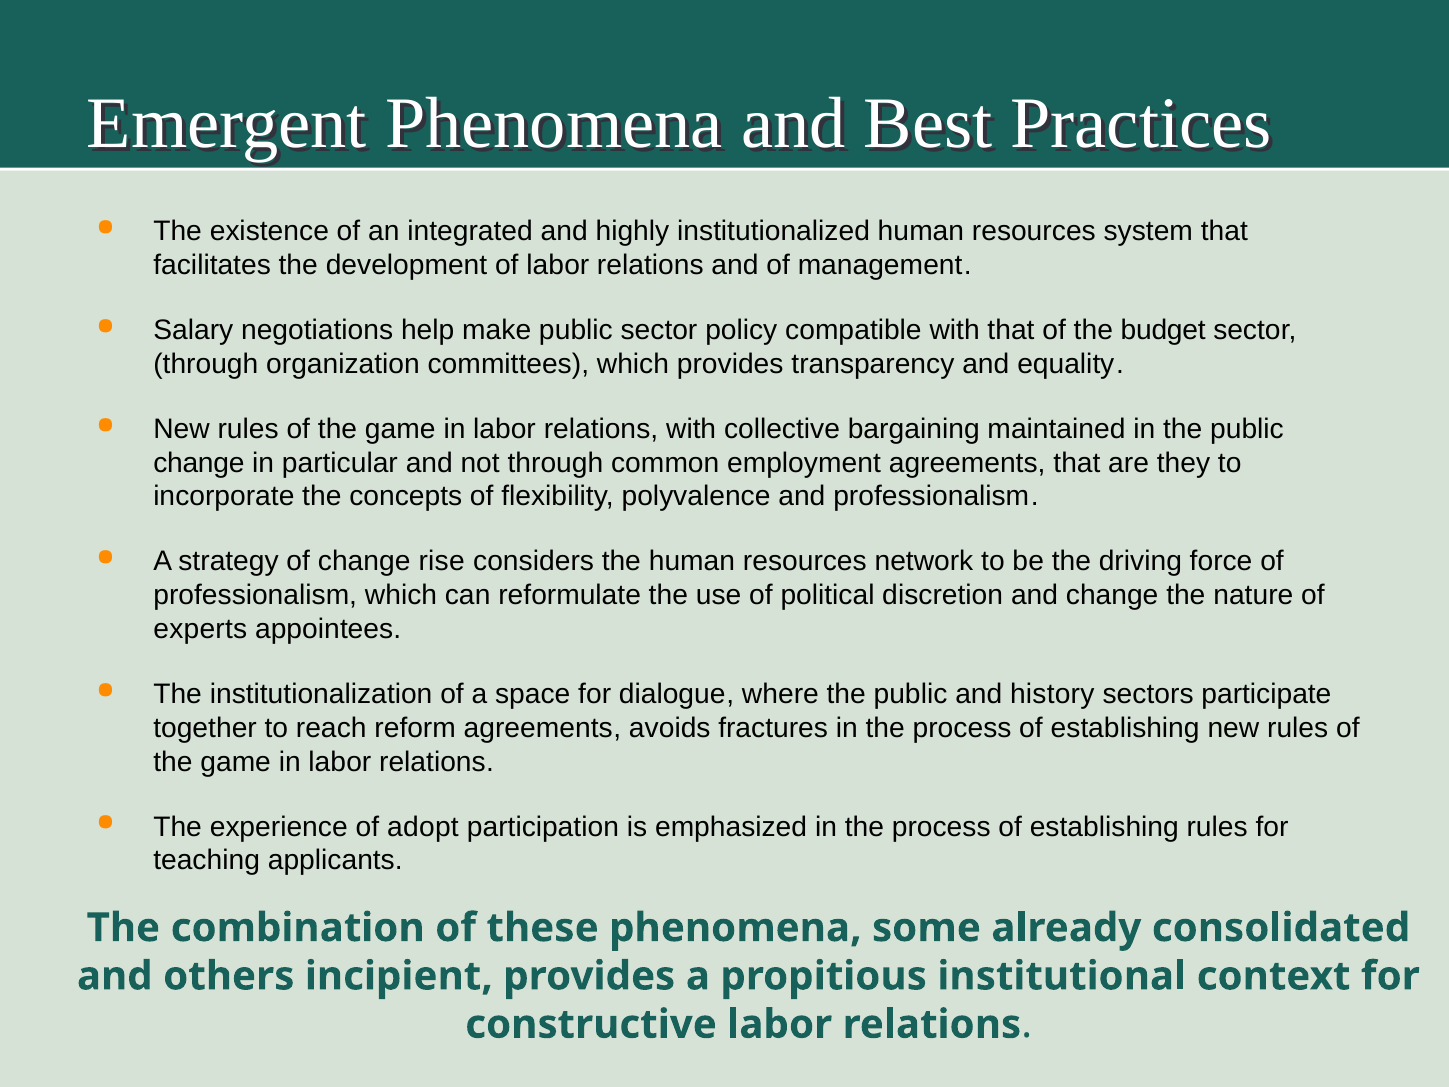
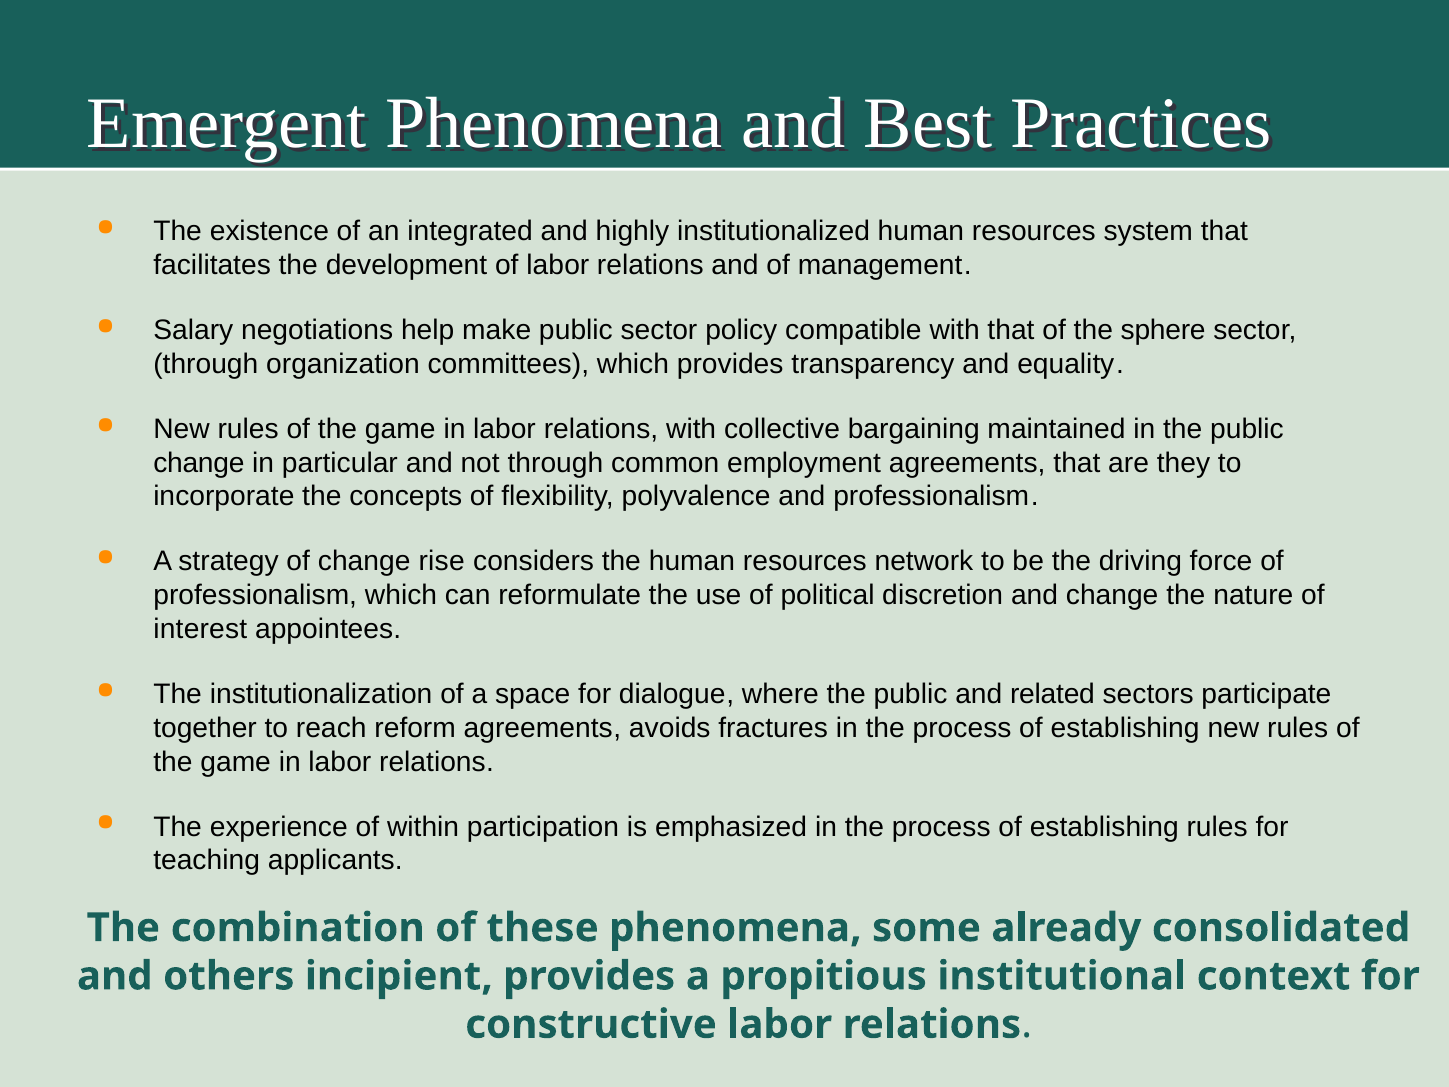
budget: budget -> sphere (1163, 330)
experts: experts -> interest (200, 629)
history: history -> related (1052, 694)
adopt: adopt -> within (423, 827)
